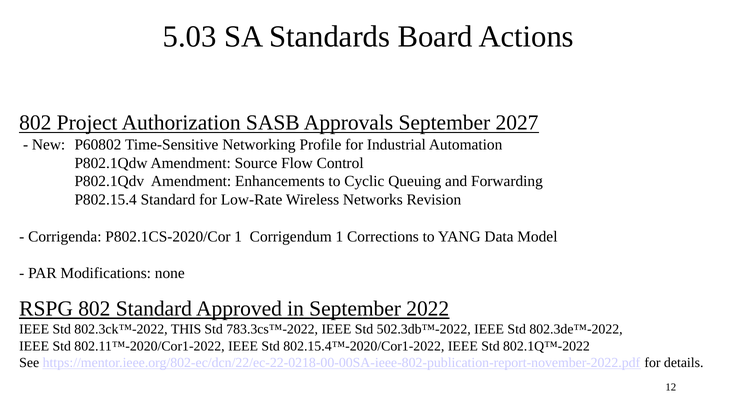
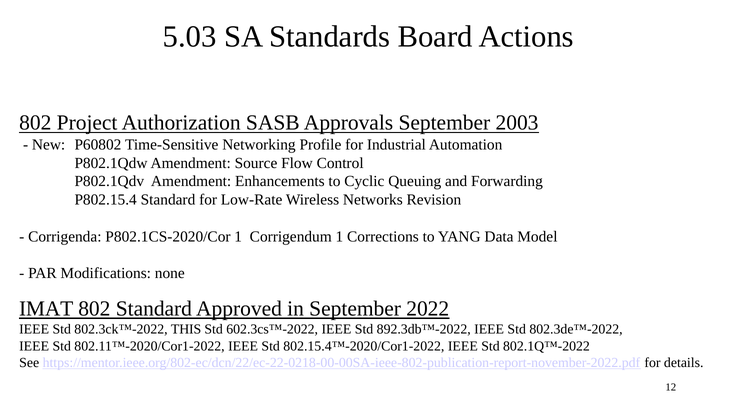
2027: 2027 -> 2003 (517, 123)
RSPG: RSPG -> IMAT (46, 309)
783.3cs™-2022: 783.3cs™-2022 -> 602.3cs™-2022 (272, 330)
502.3db™-2022: 502.3db™-2022 -> 892.3db™-2022 (424, 330)
